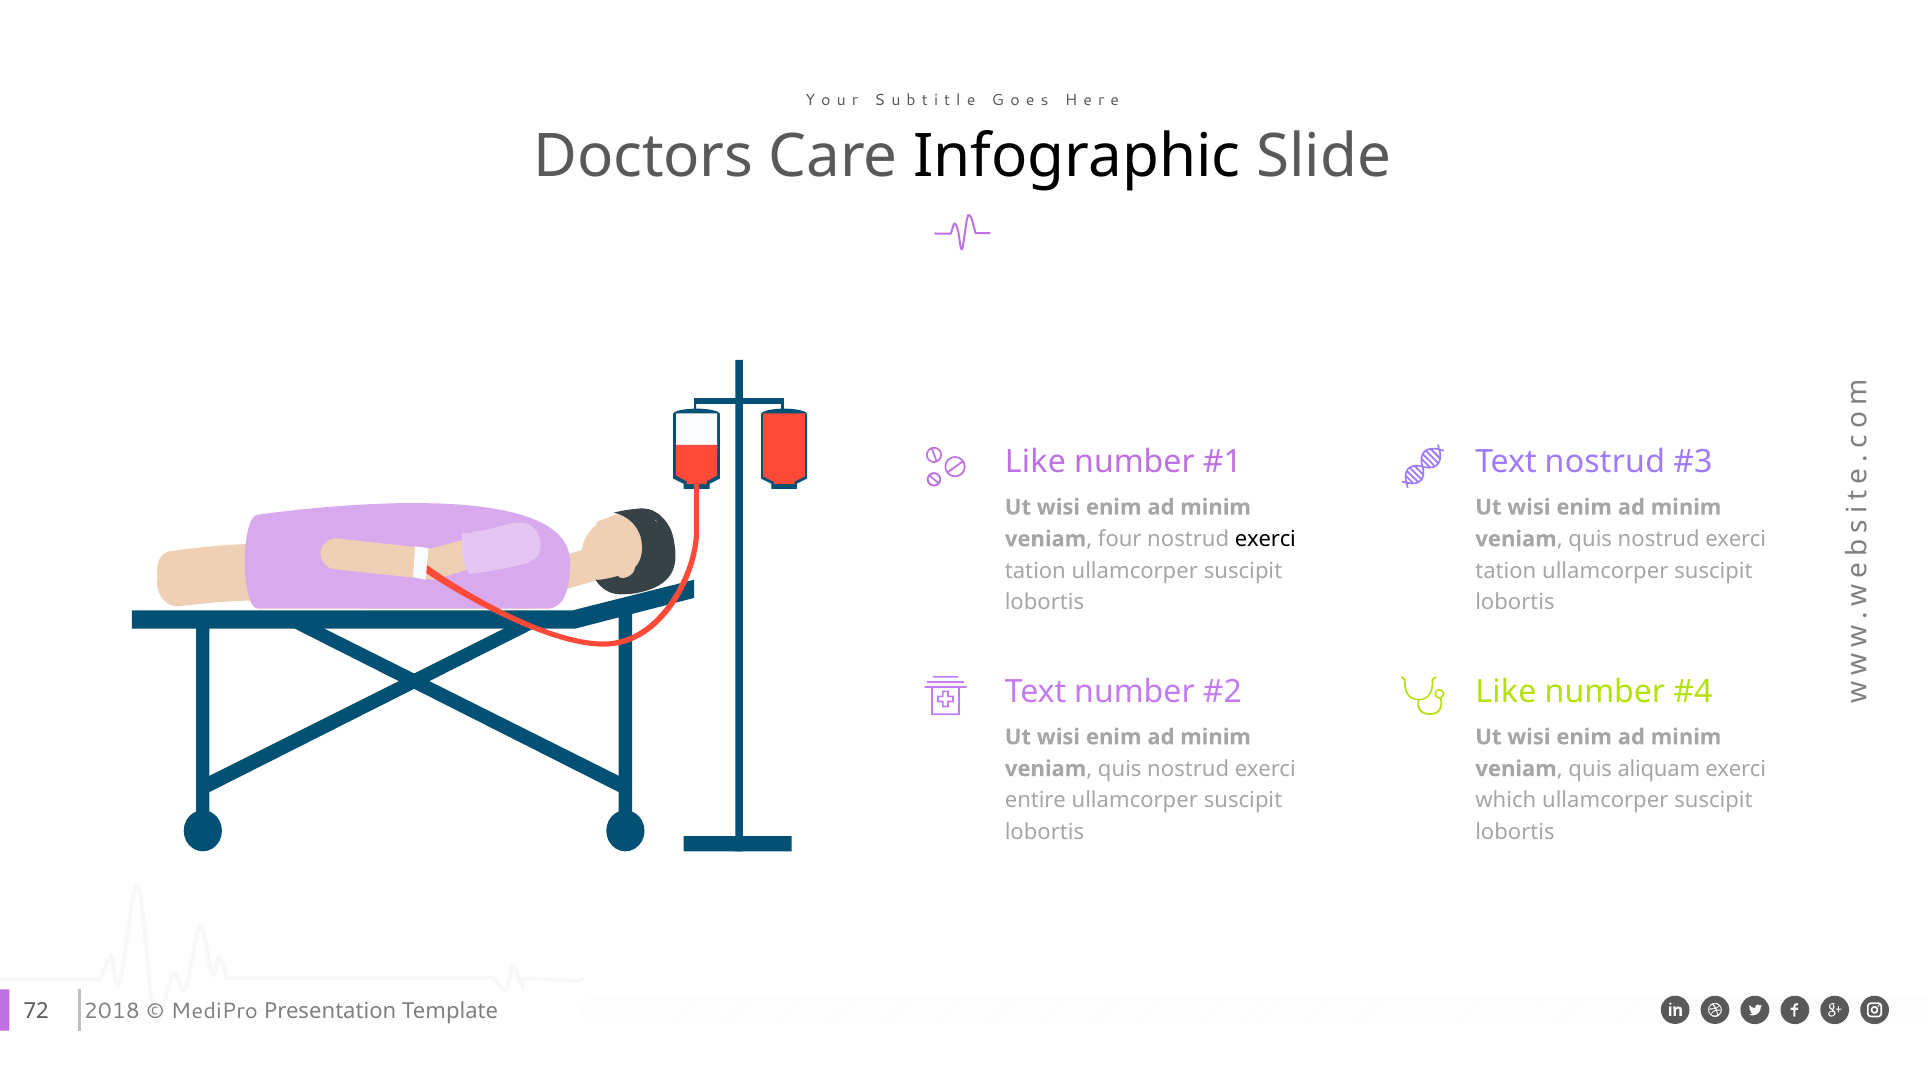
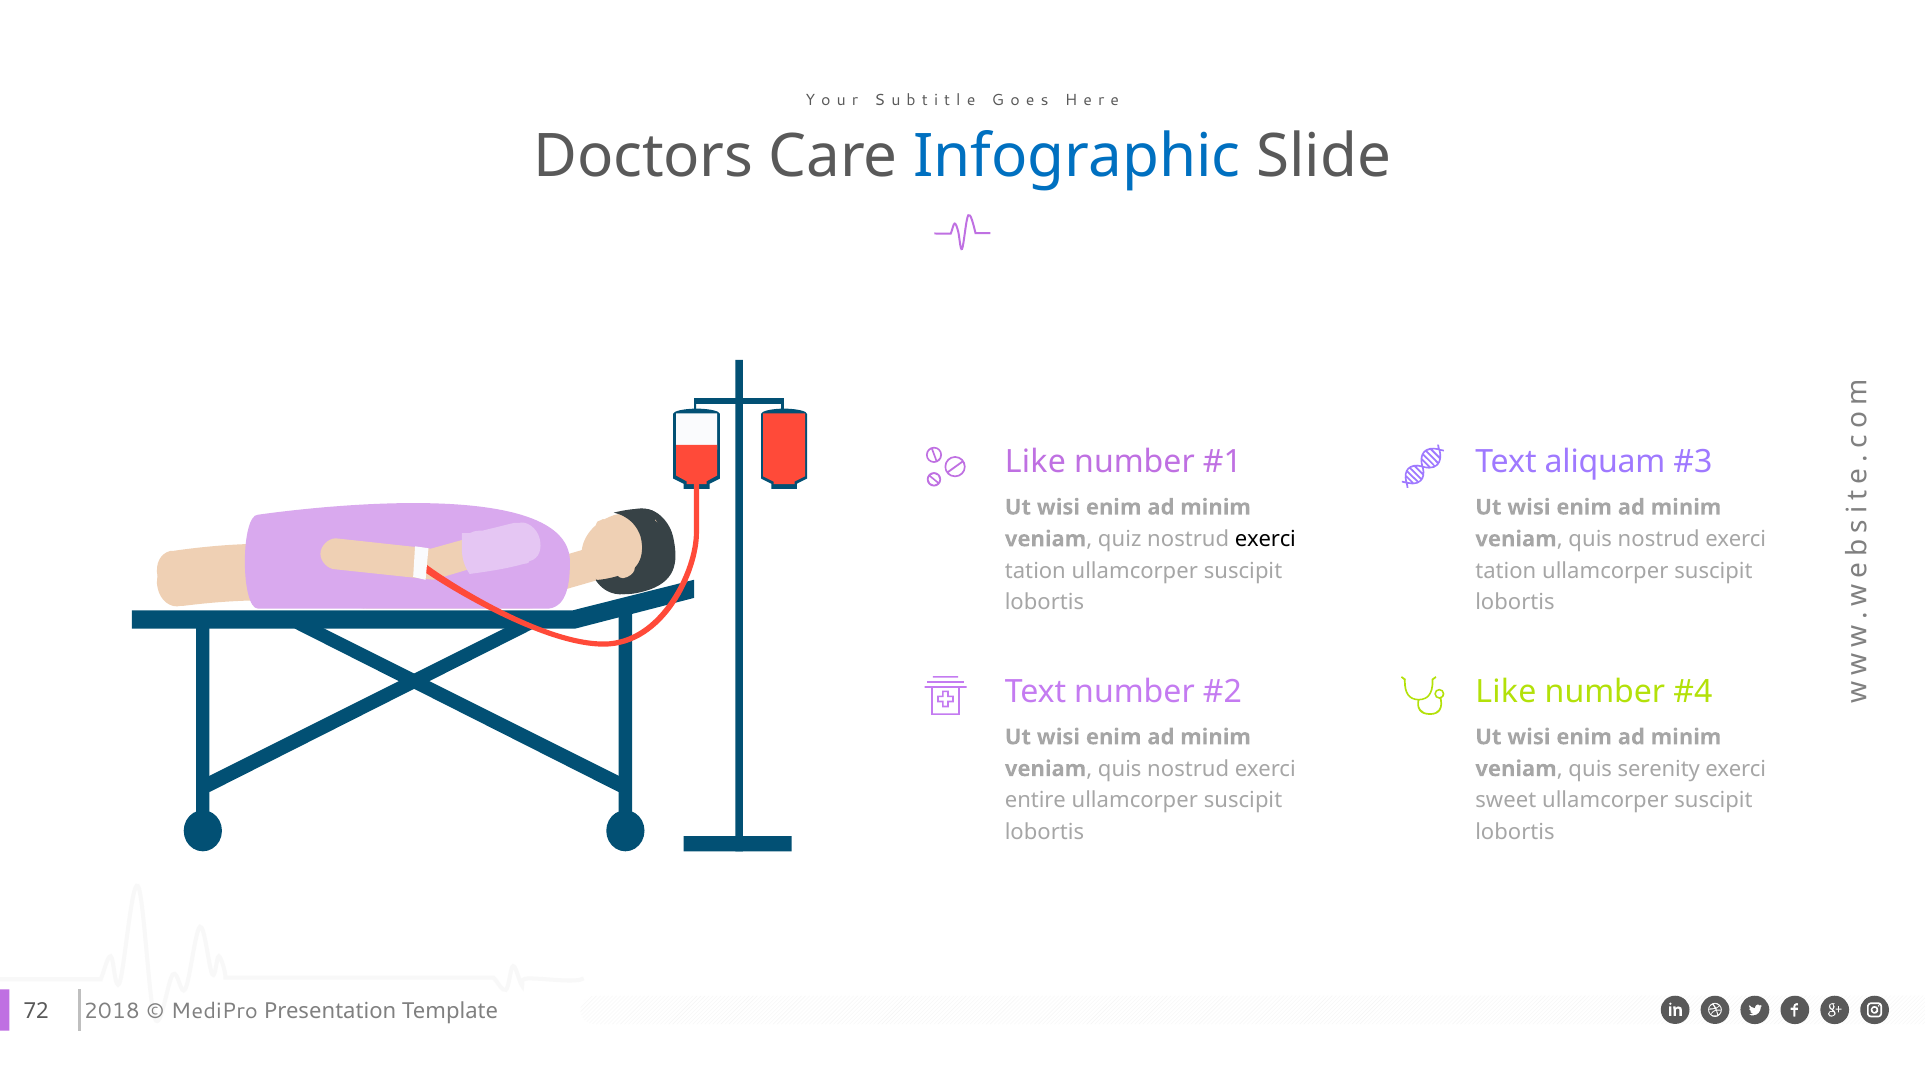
Infographic colour: black -> blue (1077, 157)
Text nostrud: nostrud -> aliquam (1605, 462)
four: four -> quiz (1120, 539)
aliquam: aliquam -> serenity (1659, 769)
which: which -> sweet (1506, 800)
